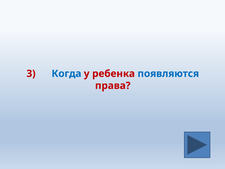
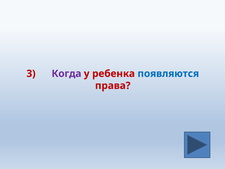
Когда colour: blue -> purple (66, 74)
